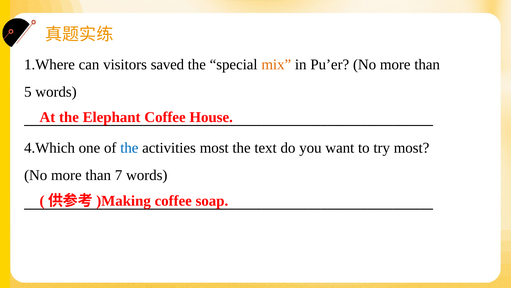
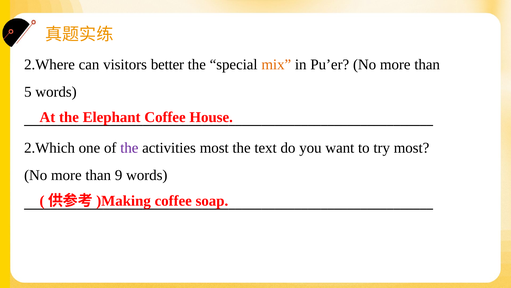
1.Where: 1.Where -> 2.Where (50, 64)
saved: saved -> better (167, 64)
4.Which: 4.Which -> 2.Which (50, 148)
the colour: blue -> purple (129, 148)
7: 7 -> 9 (119, 175)
